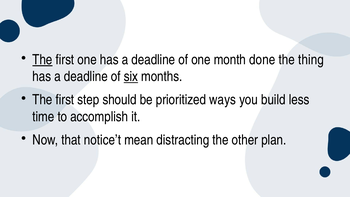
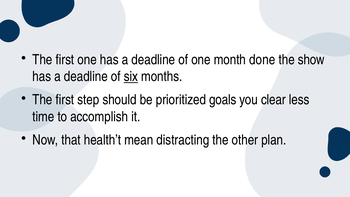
The underline: present -> none (42, 60)
thing: thing -> show (311, 60)
ways: ways -> goals (223, 100)
build: build -> clear (273, 100)
notice’t: notice’t -> health’t (103, 140)
